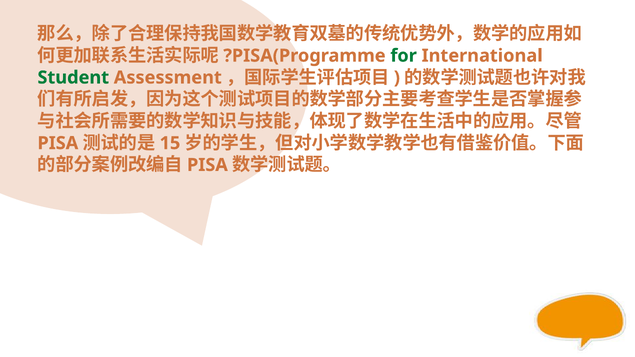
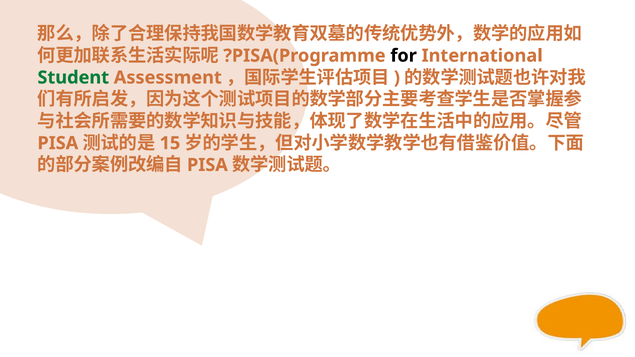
for colour: green -> black (404, 56)
